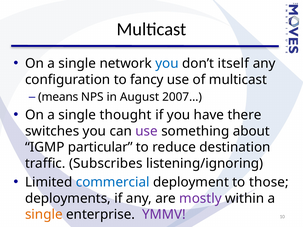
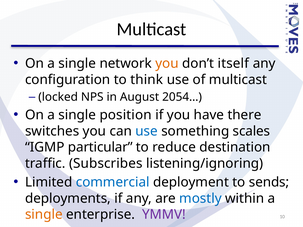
you colour: blue -> orange (167, 64)
fancy: fancy -> think (147, 80)
means: means -> locked (58, 97)
2007…: 2007… -> 2054… (182, 97)
thought: thought -> position (126, 115)
use colour: purple -> blue (147, 131)
about: about -> scales (251, 131)
those: those -> sends (269, 182)
mostly colour: purple -> blue (200, 199)
